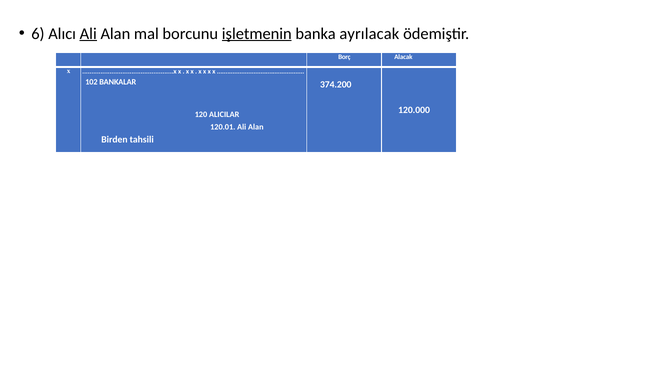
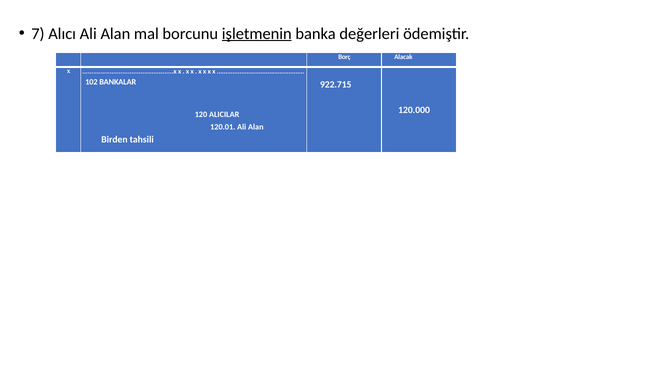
6: 6 -> 7 (38, 34)
Ali underline: present -> none (88, 34)
ayrılacak: ayrılacak -> değerleri (369, 34)
374.200: 374.200 -> 922.715 (336, 85)
